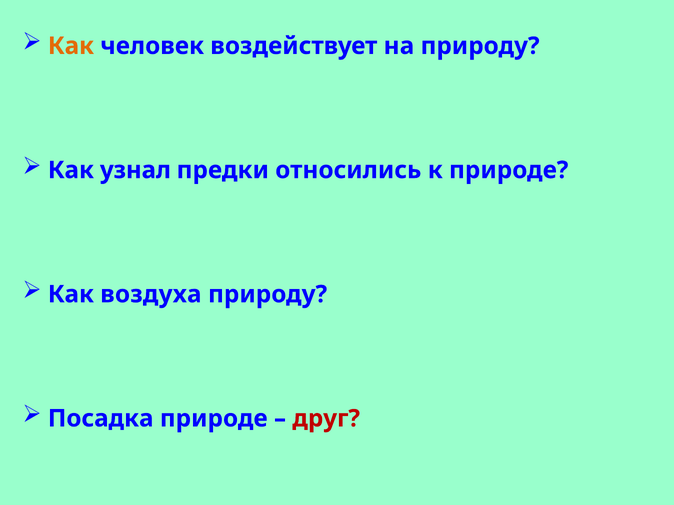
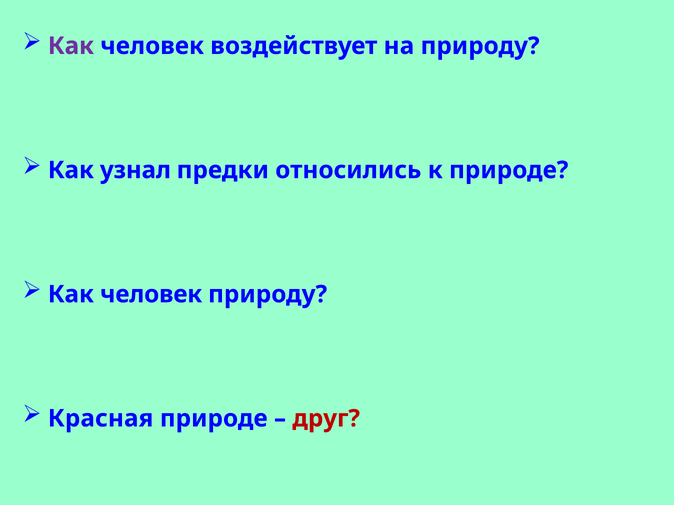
Как colour: orange -> purple (71, 46)
воздуха: воздуха -> человек (151, 295)
Посадка: Посадка -> Красная (101, 419)
